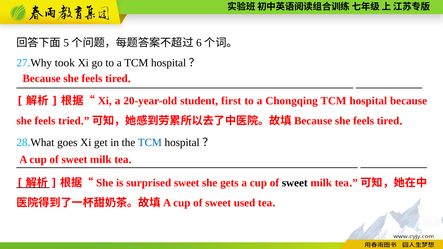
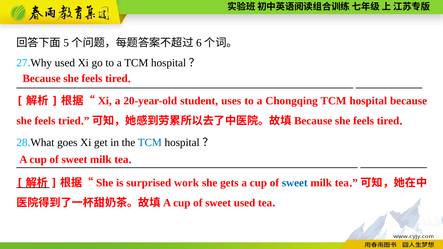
took: took -> used (65, 63)
first: first -> uses (231, 101)
surprised sweet: sweet -> work (187, 183)
sweet colour: black -> blue (295, 183)
